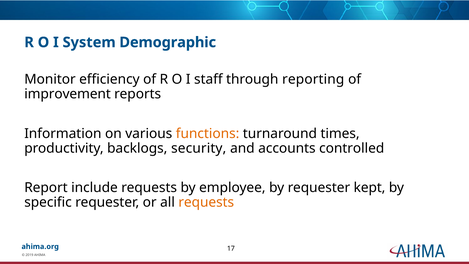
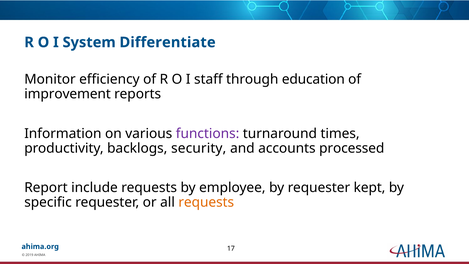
Demographic: Demographic -> Differentiate (168, 42)
reporting: reporting -> education (313, 79)
functions colour: orange -> purple (208, 133)
controlled: controlled -> processed (352, 148)
